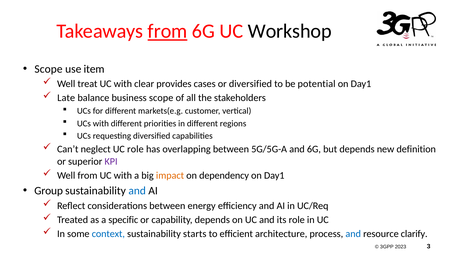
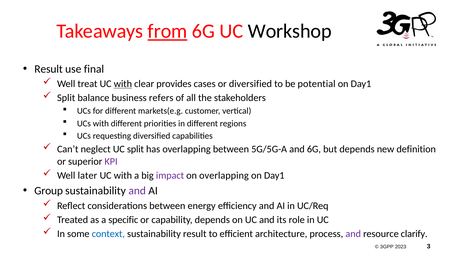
Scope: Scope -> Result (49, 69)
item: item -> final (94, 69)
with underline: none -> present (123, 84)
Late: Late -> Split (66, 98)
business scope: scope -> refers (161, 98)
UC role: role -> split (135, 149)
Well from: from -> later (87, 176)
impact colour: orange -> purple (170, 176)
on dependency: dependency -> overlapping (224, 176)
and colour: blue -> purple (137, 191)
sustainability starts: starts -> result (195, 234)
and colour: blue -> purple (353, 234)
